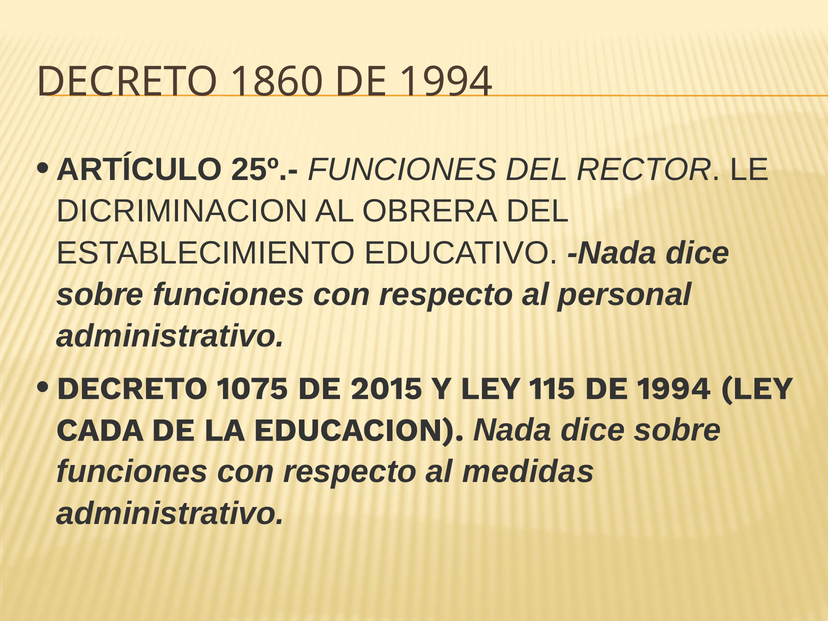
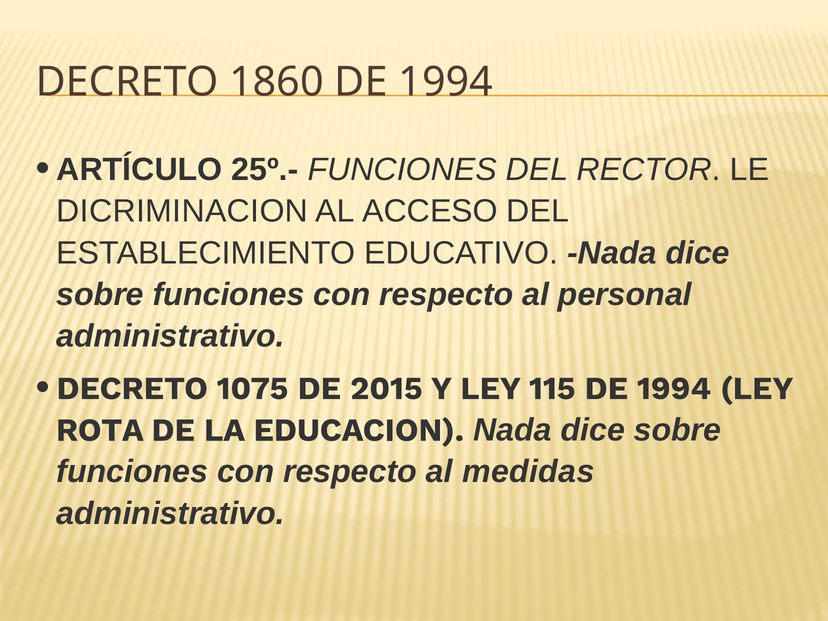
OBRERA: OBRERA -> ACCESO (430, 211)
CADA: CADA -> ROTA (100, 430)
